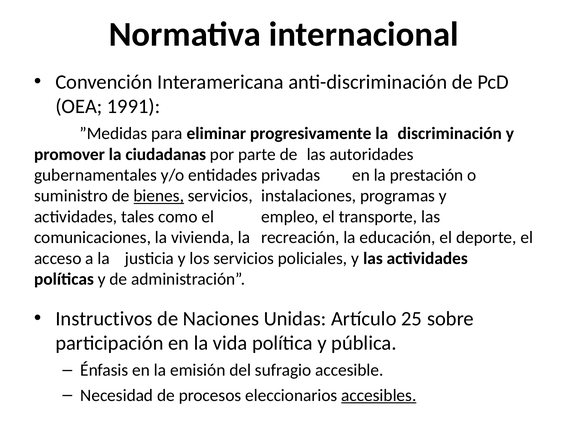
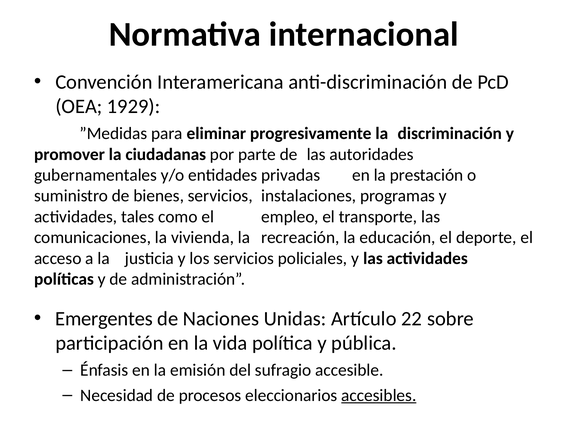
1991: 1991 -> 1929 (134, 107)
bienes underline: present -> none (159, 196)
Instructivos: Instructivos -> Emergentes (104, 319)
25: 25 -> 22 (411, 319)
